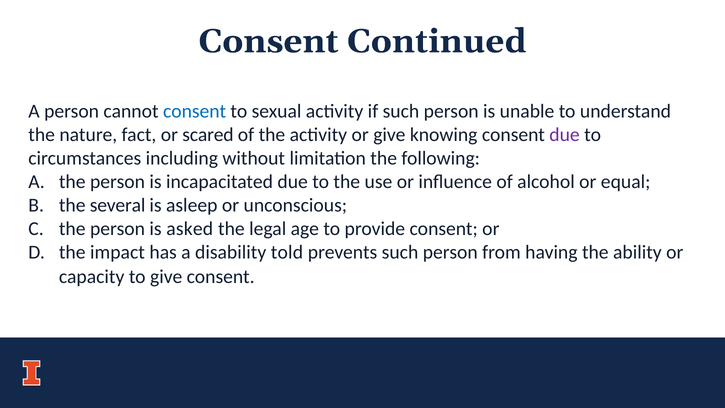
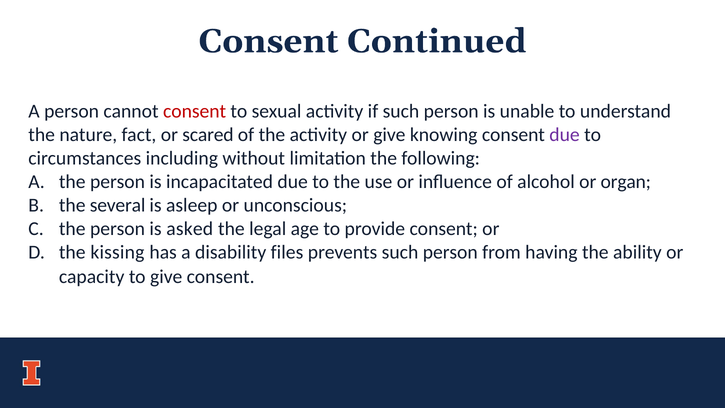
consent colour: blue -> red (195, 111)
equal: equal -> organ (626, 182)
impact: impact -> kissing (117, 252)
told: told -> files (287, 252)
